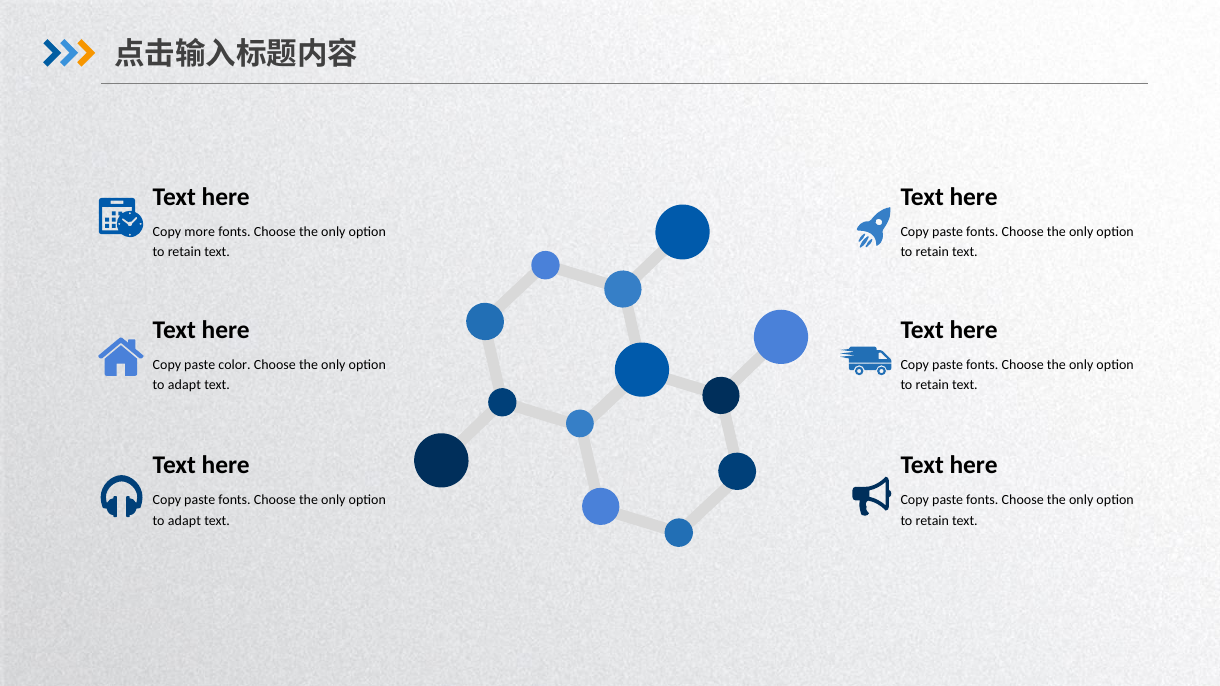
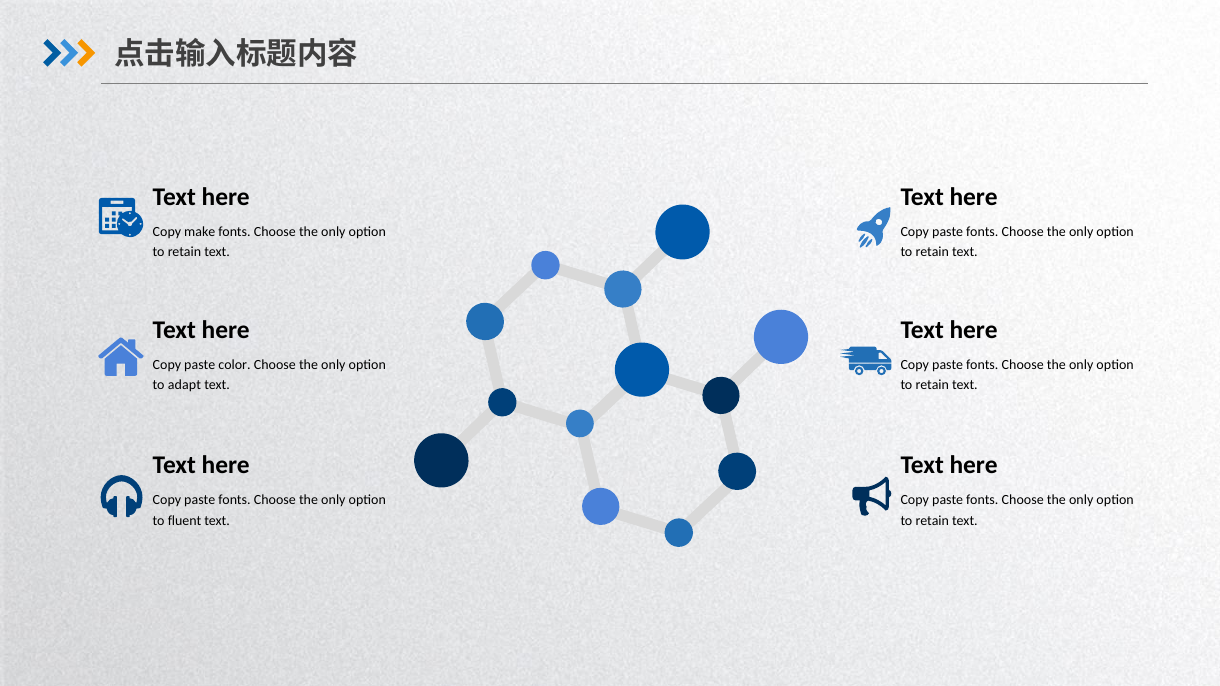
more: more -> make (200, 232)
adapt: adapt -> fluent (184, 521)
